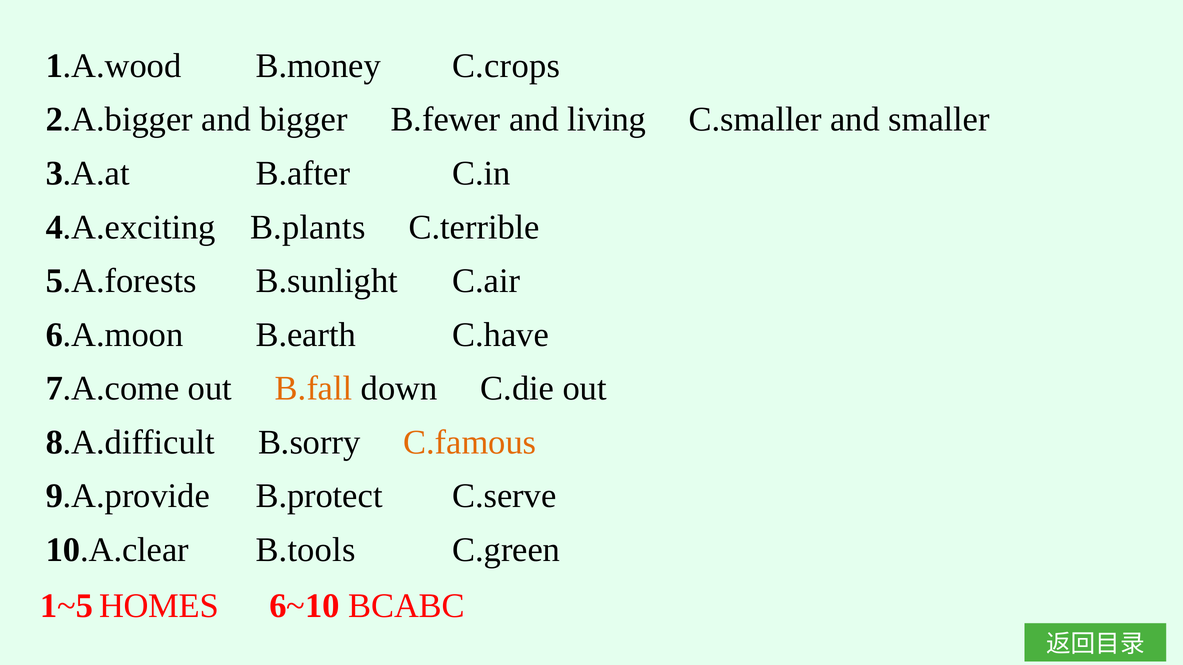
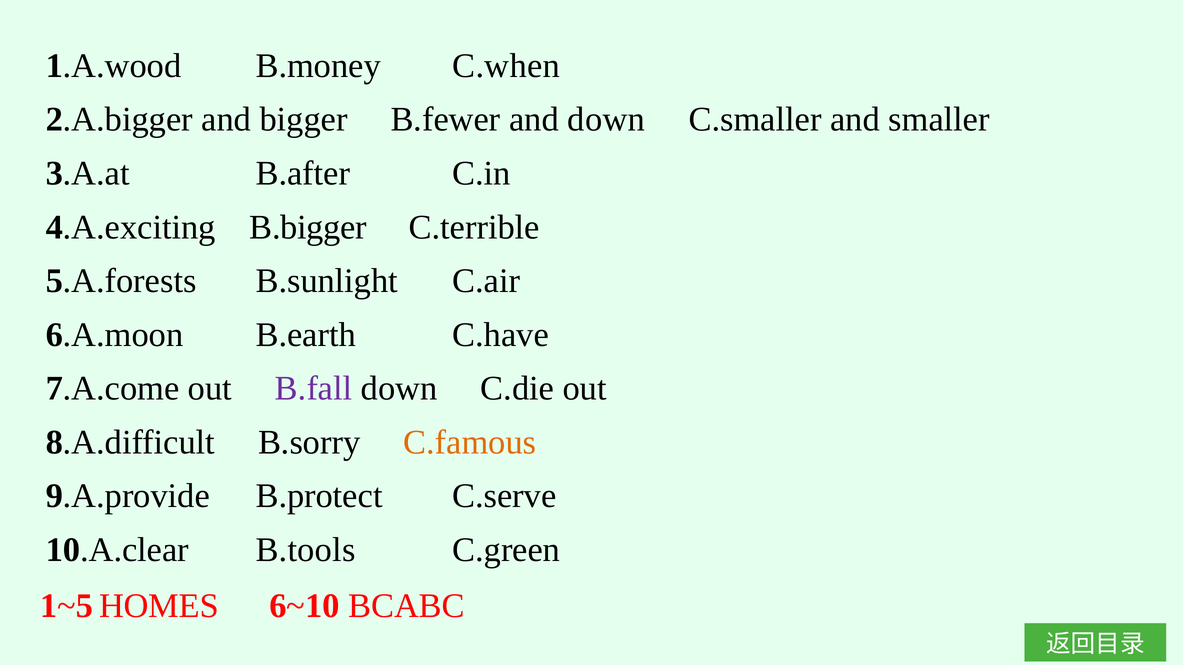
C.crops: C.crops -> C.when (506, 66)
and living: living -> down (606, 120)
B.plants: B.plants -> B.bigger (308, 227)
B.fall colour: orange -> purple (314, 389)
